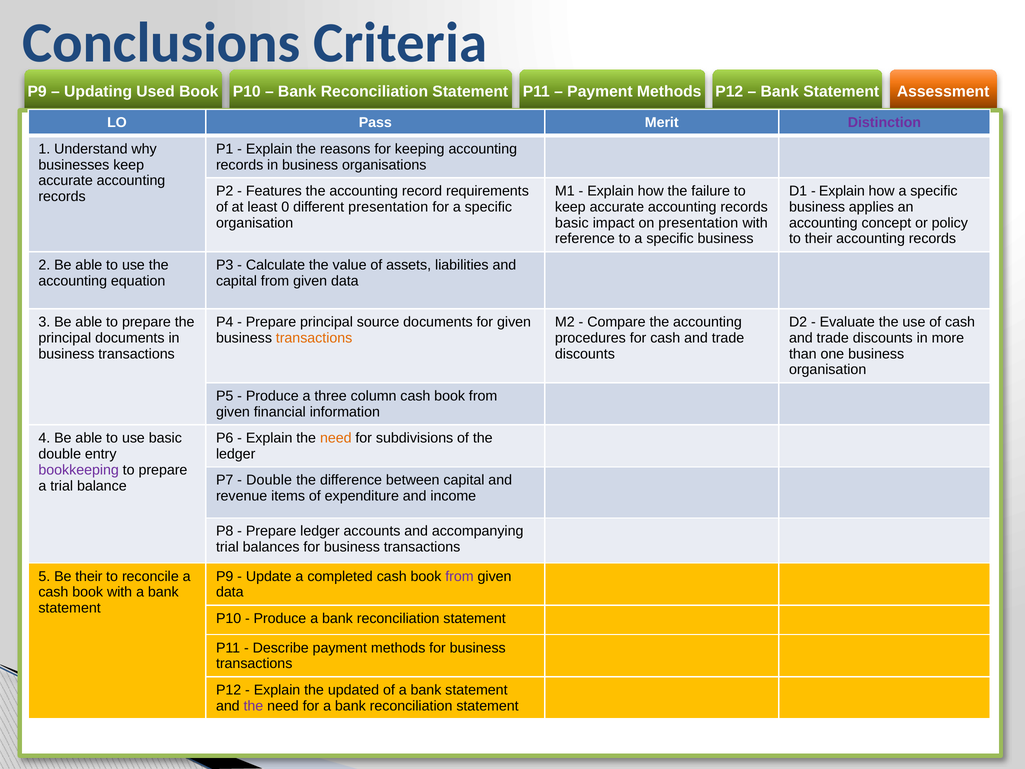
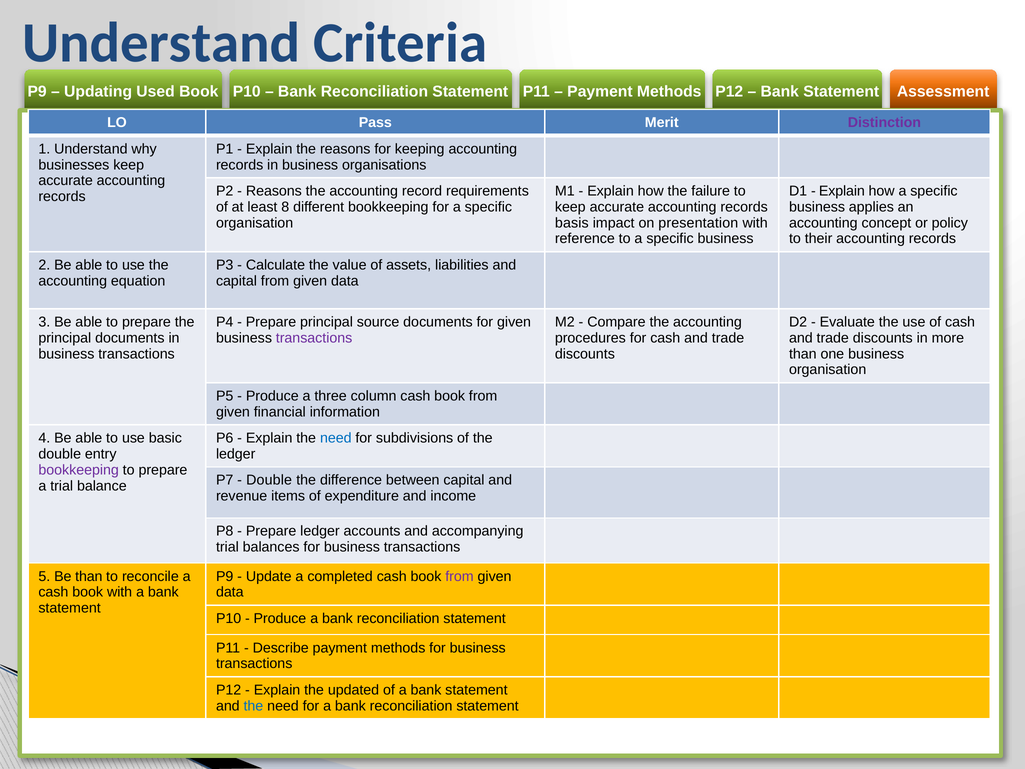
Conclusions: Conclusions -> Understand (161, 43)
Features: Features -> Reasons (274, 191)
0: 0 -> 8 (285, 207)
different presentation: presentation -> bookkeeping (388, 207)
basic: basic -> basis (572, 223)
transactions colour: orange -> purple (314, 338)
need colour: orange -> blue (336, 438)
Be their: their -> than (89, 576)
the colour: purple -> blue (253, 706)
